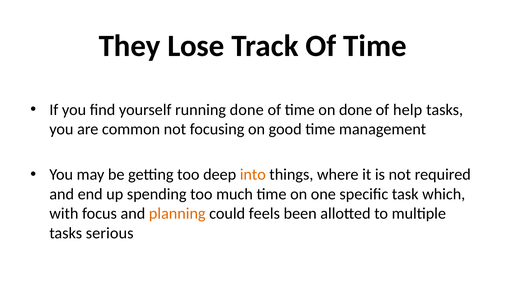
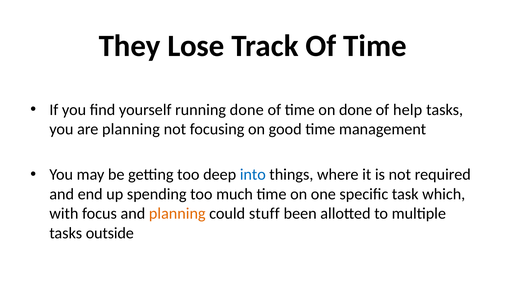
are common: common -> planning (131, 129)
into colour: orange -> blue (253, 174)
feels: feels -> stuff (264, 213)
serious: serious -> outside (110, 233)
